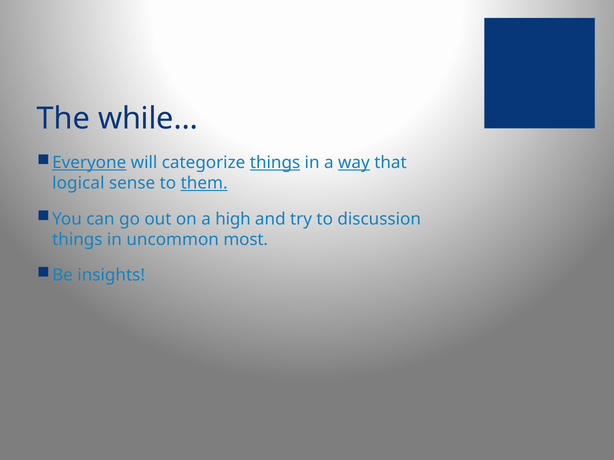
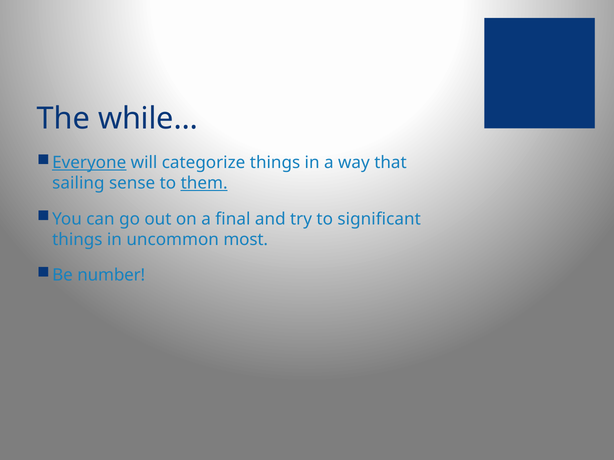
things underline: present -> none (275, 163)
way underline: present -> none (354, 163)
logical: logical -> sailing (78, 183)
high: high -> final (233, 219)
discussion: discussion -> significant (379, 219)
insights: insights -> number (111, 275)
